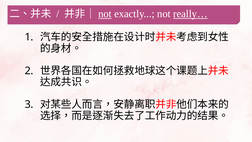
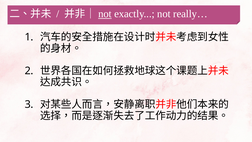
really… underline: present -> none (190, 14)
